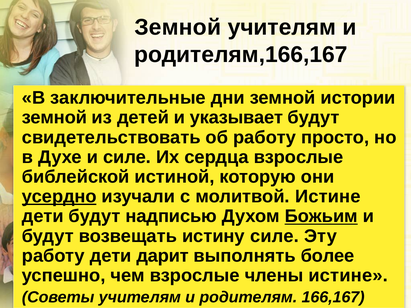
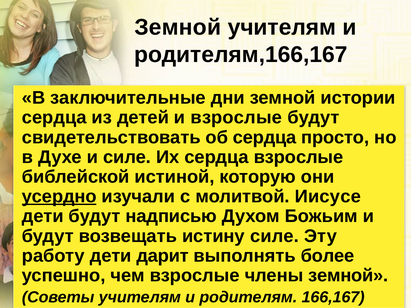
земной: земной -> сердца (54, 118)
и указывает: указывает -> взрослые (236, 118)
об работу: работу -> сердца (265, 137)
молитвой Истине: Истине -> Иисусе (328, 197)
Божьим underline: present -> none (321, 216)
члены истине: истине -> земной (348, 276)
